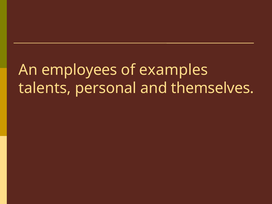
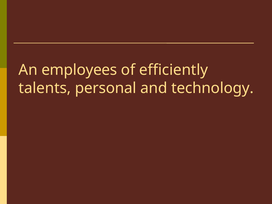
examples: examples -> efficiently (174, 70)
themselves: themselves -> technology (212, 88)
